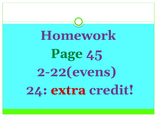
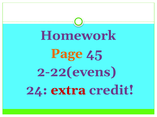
Page colour: green -> orange (67, 54)
